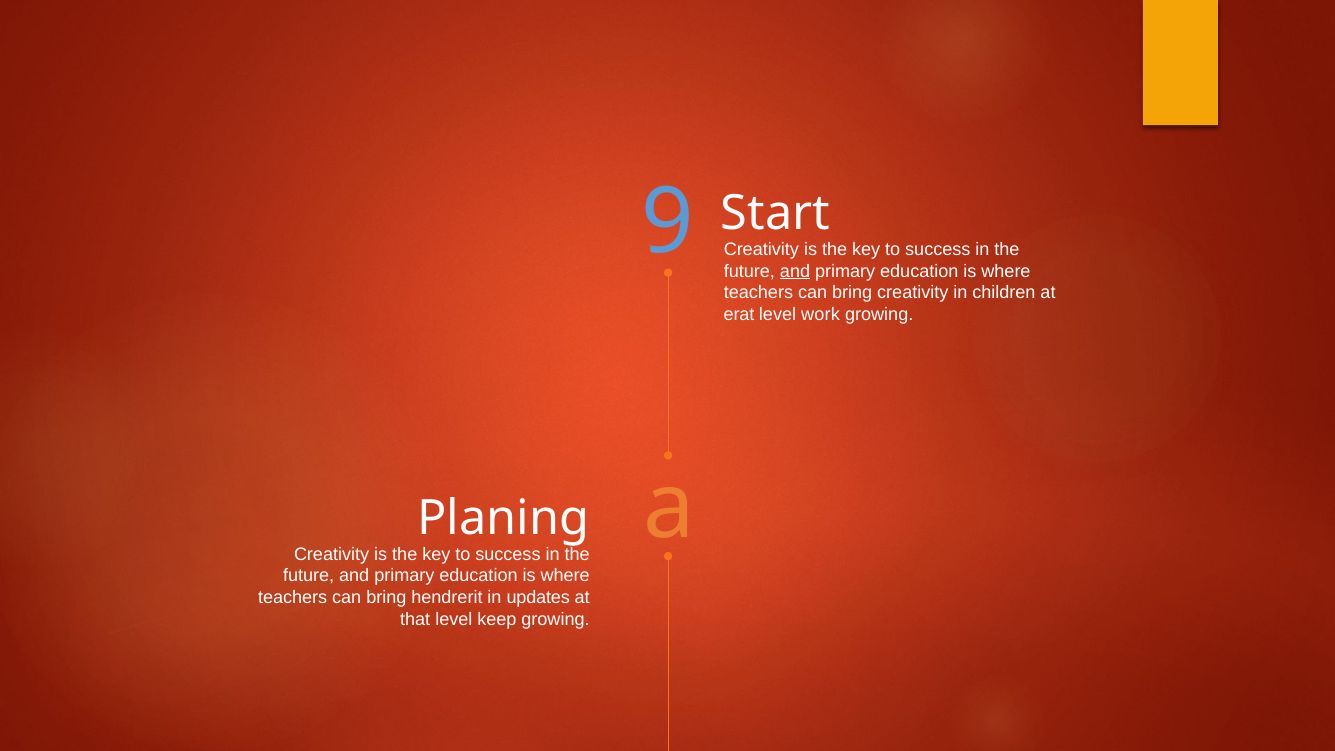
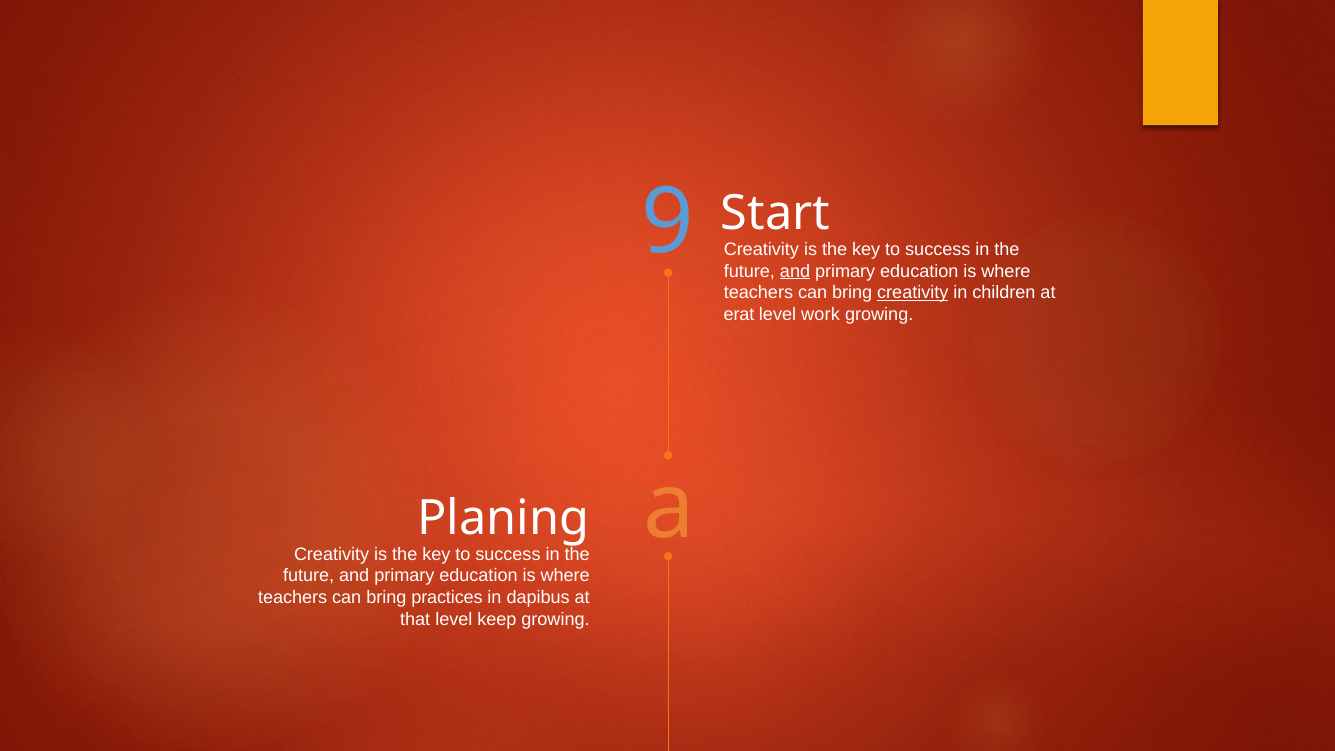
creativity underline: none -> present (913, 293)
hendrerit: hendrerit -> practices (447, 598)
updates: updates -> dapibus (538, 598)
